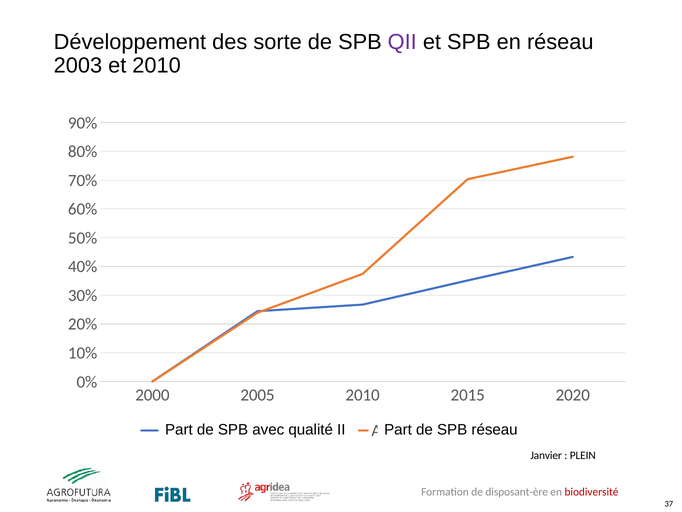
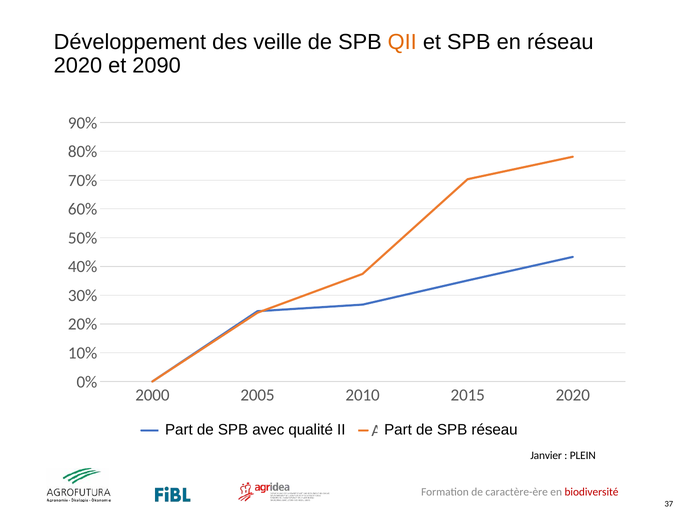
sorte: sorte -> veille (278, 42)
QII colour: purple -> orange (402, 42)
2003: 2003 -> 2020 (78, 66)
et 2010: 2010 -> 2090 (157, 66)
disposant-ère: disposant-ère -> caractère-ère (517, 492)
